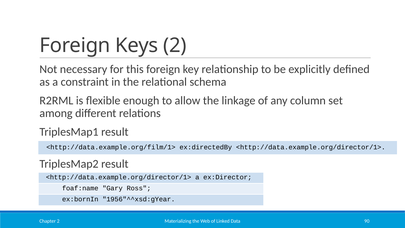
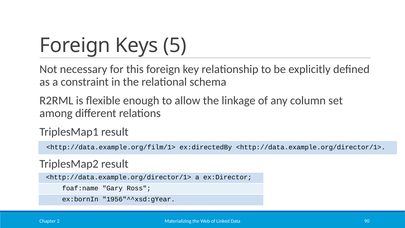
Keys 2: 2 -> 5 (175, 45)
